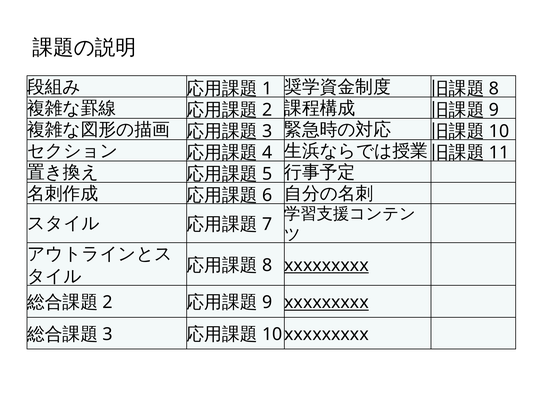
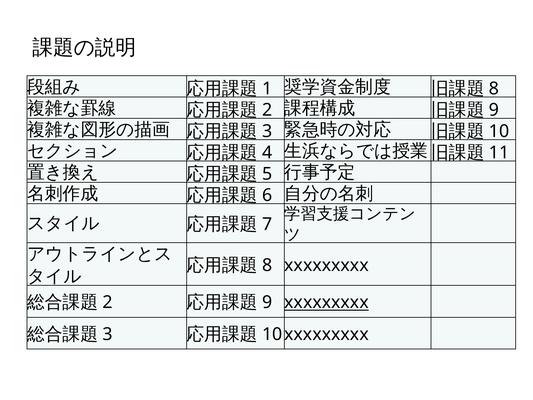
xxxxxxxxx underline: present -> none (326, 265)
